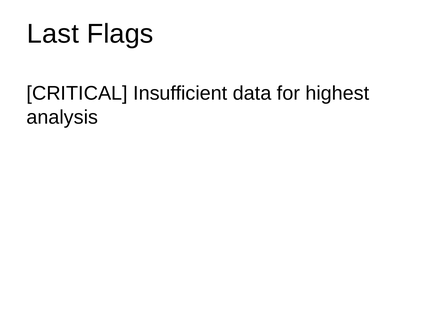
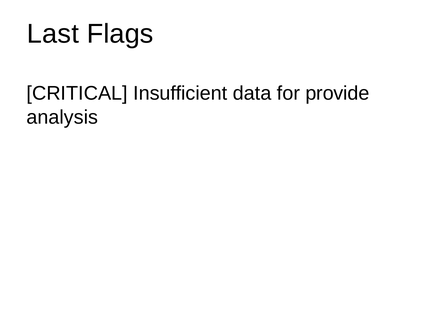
highest: highest -> provide (337, 93)
